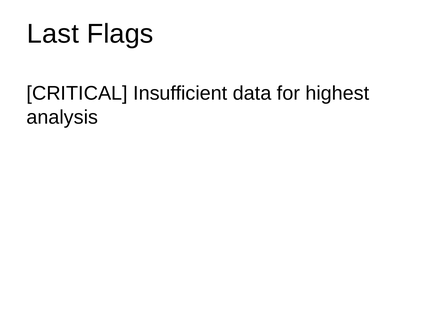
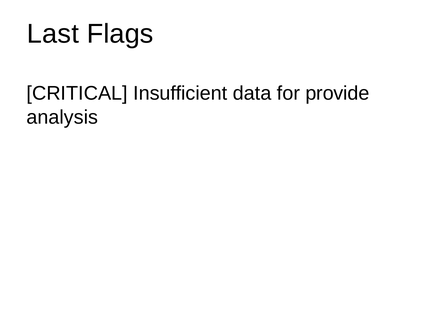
highest: highest -> provide (337, 93)
